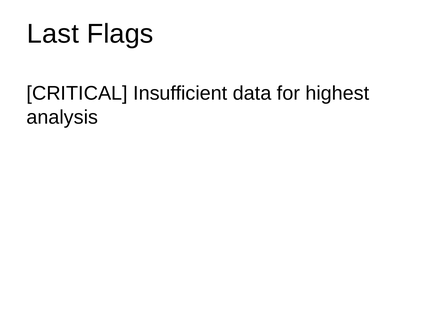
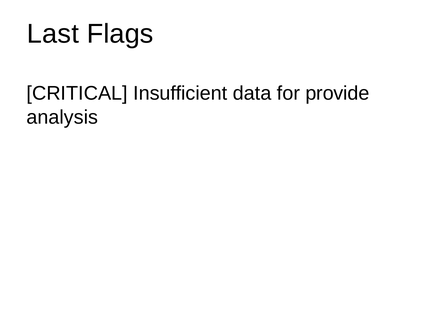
highest: highest -> provide (337, 93)
